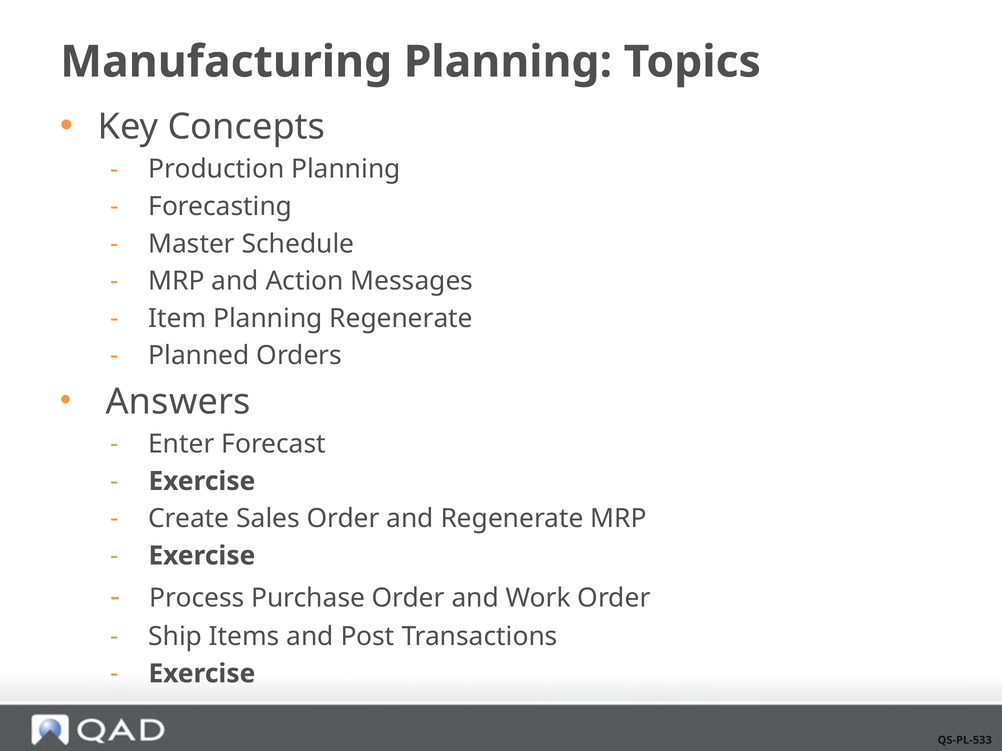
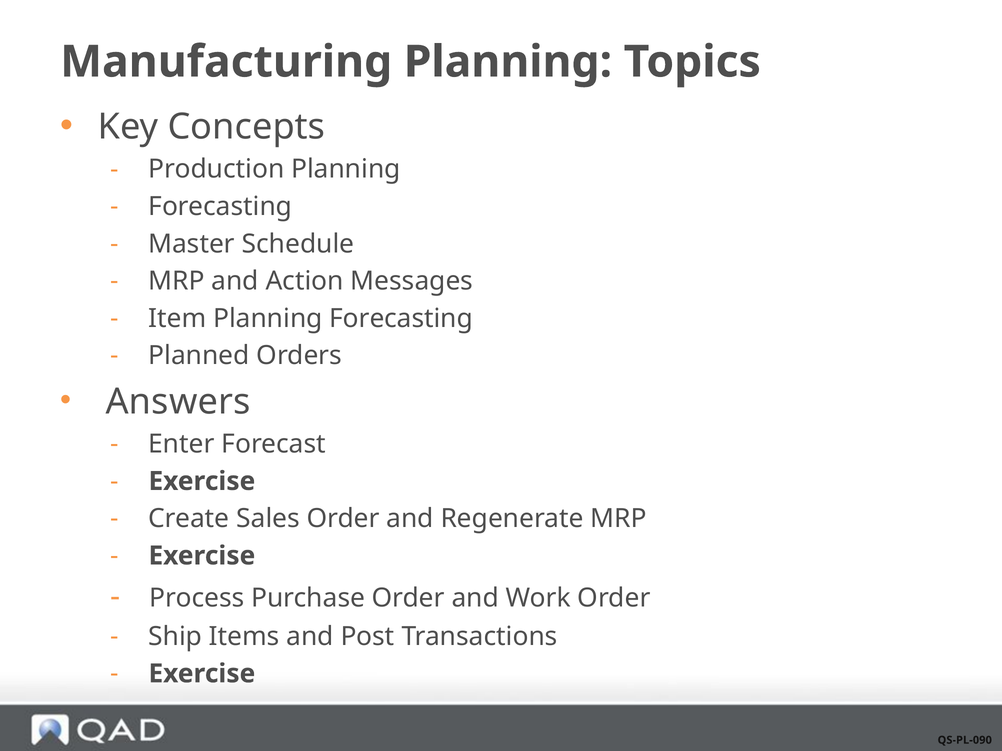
Planning Regenerate: Regenerate -> Forecasting (401, 319)
QS-PL-533: QS-PL-533 -> QS-PL-090 (965, 741)
